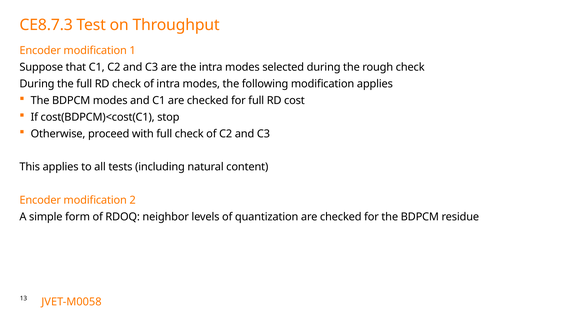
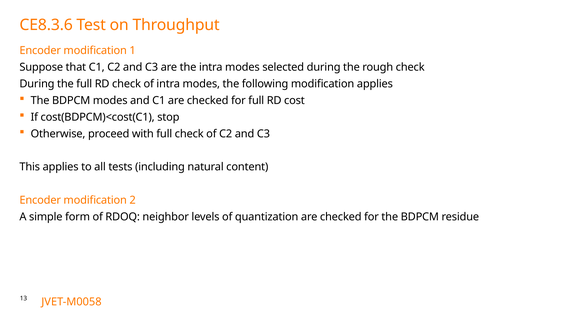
CE8.7.3: CE8.7.3 -> CE8.3.6 (46, 25)
